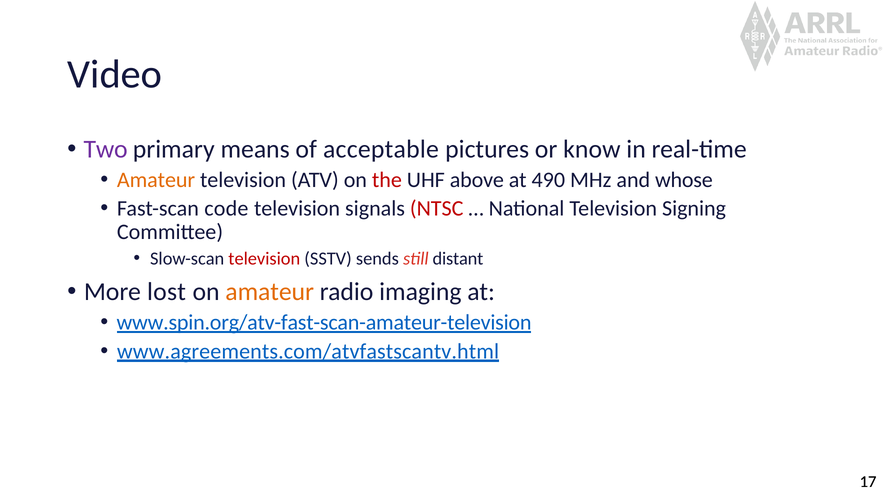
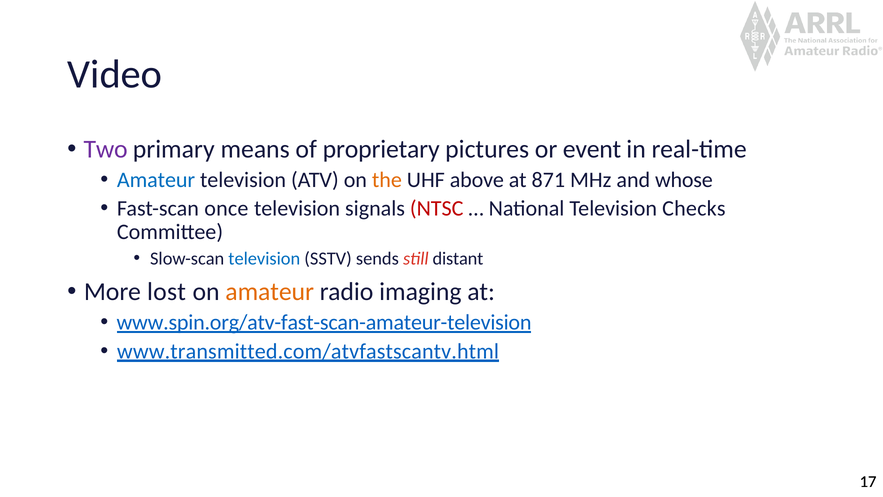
acceptable: acceptable -> proprietary (381, 149)
know: know -> event (592, 149)
Amateur colour: orange -> blue (156, 180)
the colour: red -> orange (387, 180)
490: 490 -> 871 (548, 180)
code: code -> once (226, 208)
Signing: Signing -> Checks (694, 208)
television colour: red -> blue (264, 258)
www.agreements.com/atvfastscantv.html: www.agreements.com/atvfastscantv.html -> www.transmitted.com/atvfastscantv.html (308, 351)
